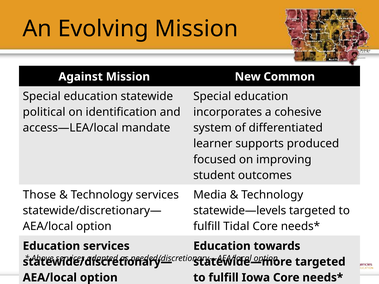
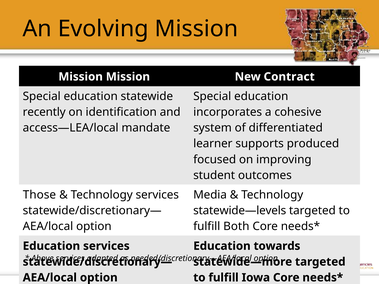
Against: Against -> Mission (81, 77)
Common: Common -> Contract (289, 77)
political: political -> recently (44, 112)
Tidal: Tidal -> Both (236, 227)
